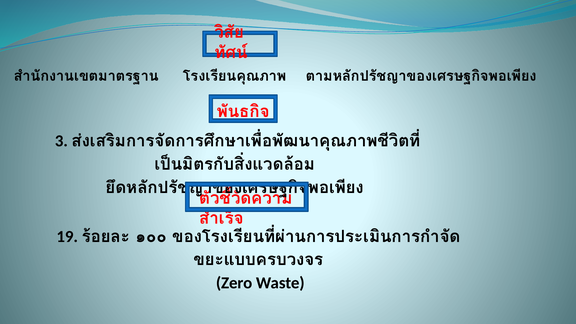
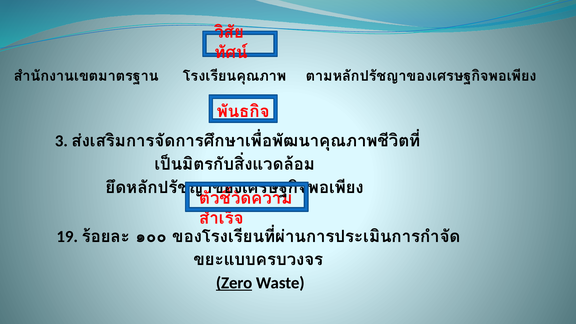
Zero underline: none -> present (234, 283)
